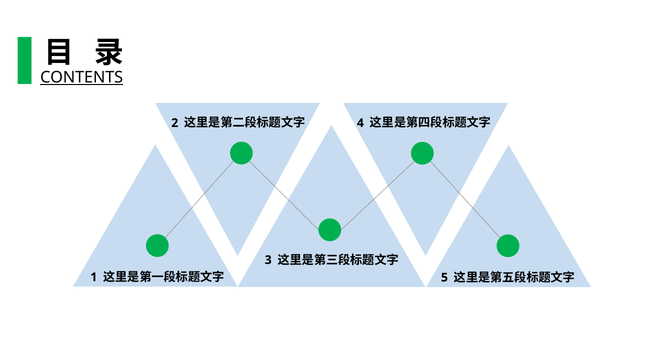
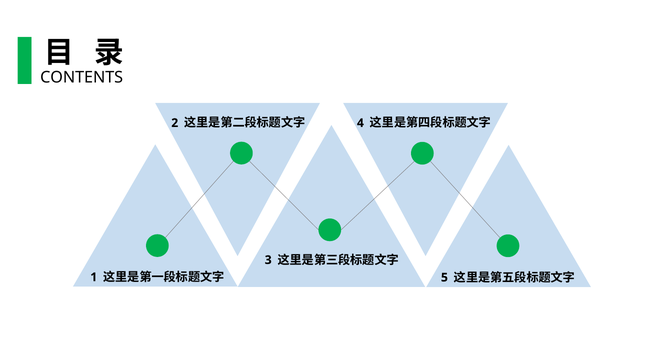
CONTENTS underline: present -> none (82, 77)
